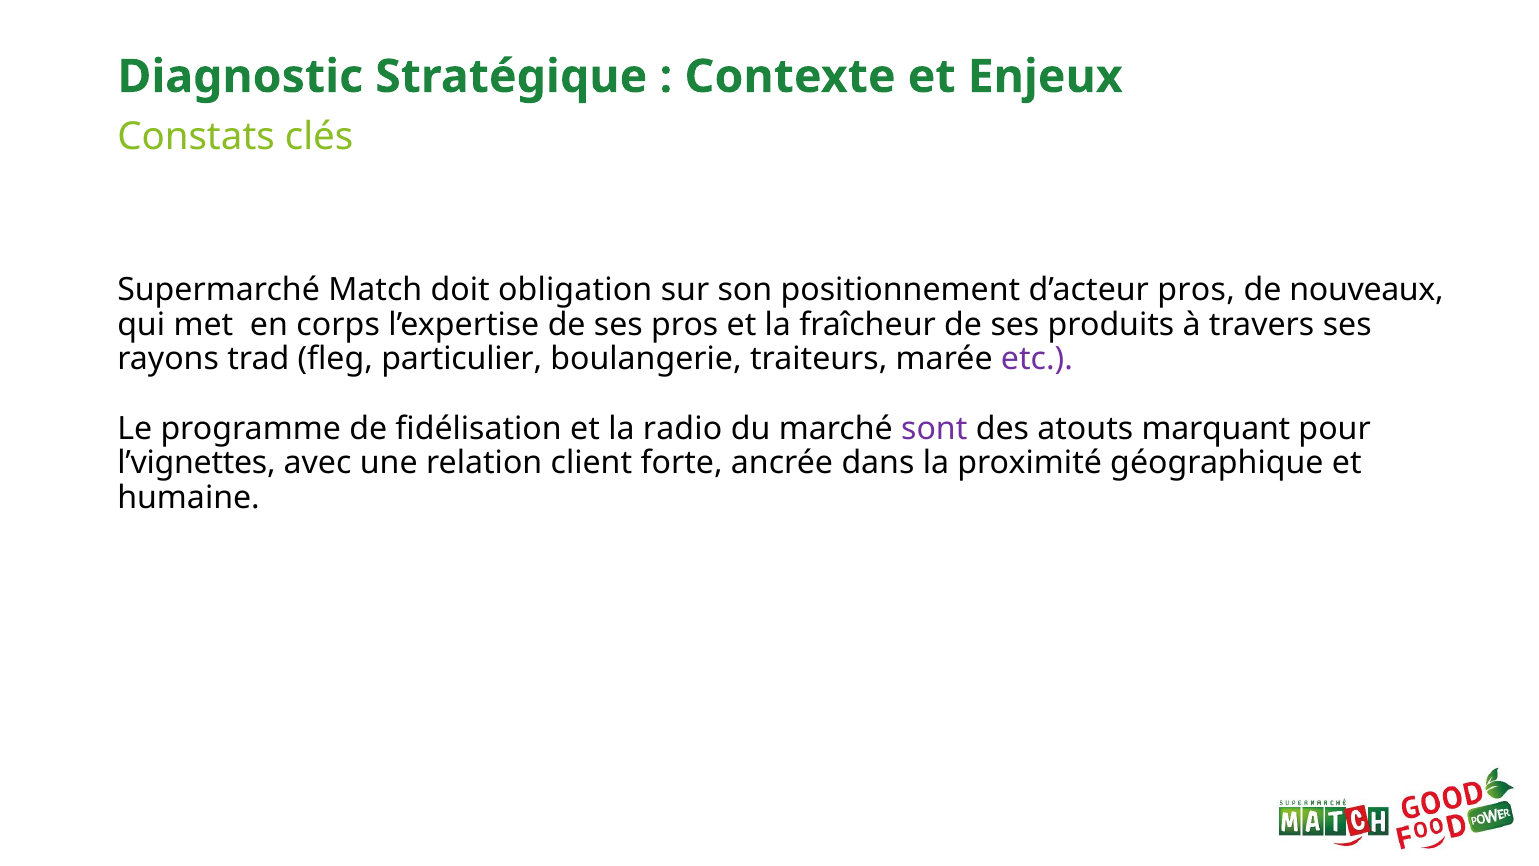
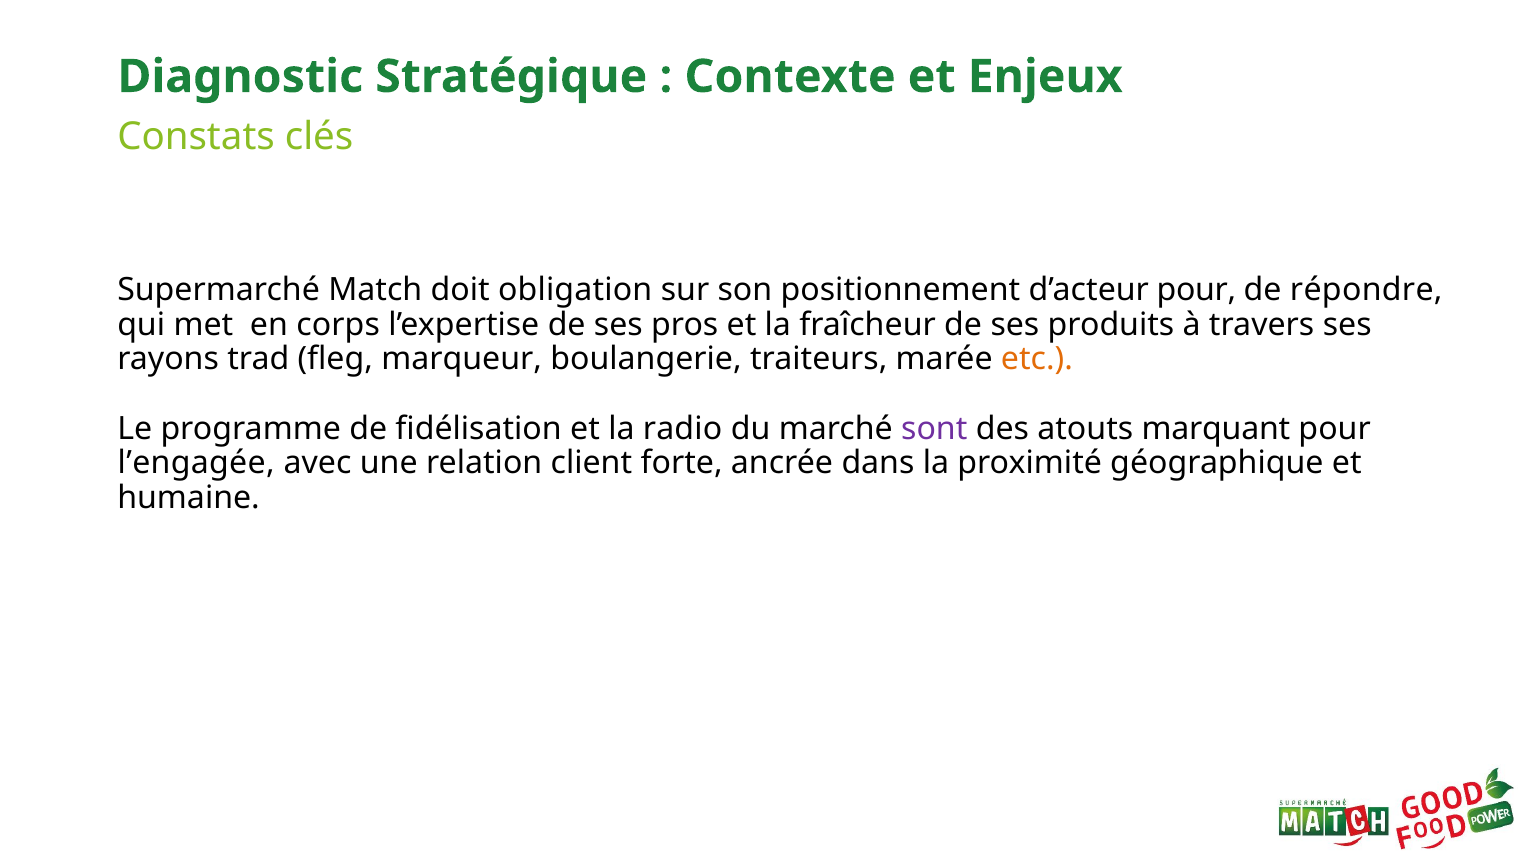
d’acteur pros: pros -> pour (1196, 290)
nouveaux: nouveaux -> répondre (1366, 290)
particulier: particulier -> marqueur (462, 359)
etc colour: purple -> orange (1037, 359)
l’vignettes: l’vignettes -> l’engagée (196, 463)
